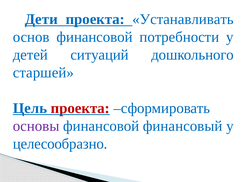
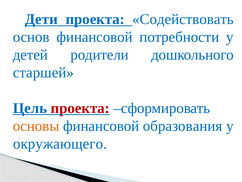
Устанавливать: Устанавливать -> Содействовать (183, 19)
ситуаций: ситуаций -> родители (100, 55)
основы colour: purple -> orange (36, 126)
финансовый: финансовый -> образования (183, 126)
целесообразно: целесообразно -> окружающего (60, 143)
